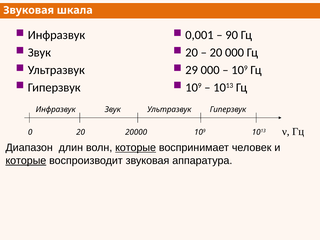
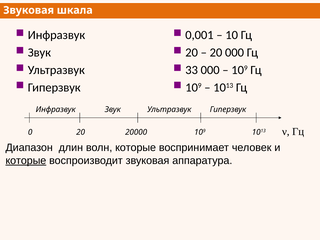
90: 90 -> 10 (232, 35)
29: 29 -> 33 (192, 70)
которые underline: present -> none (136, 148)
